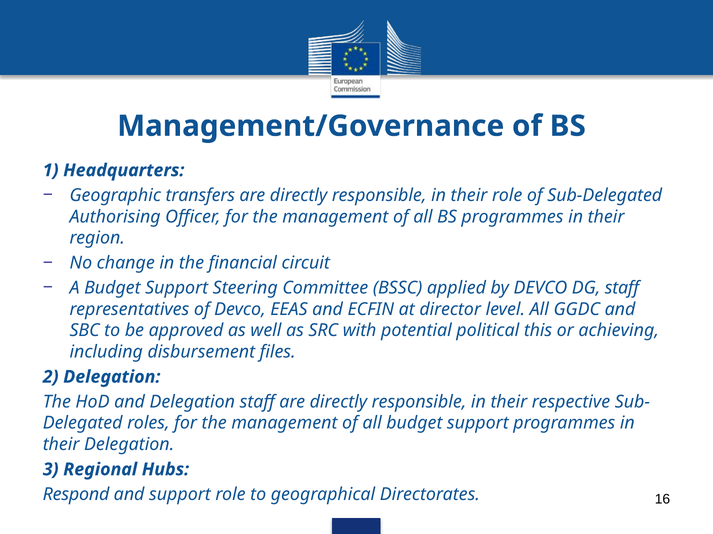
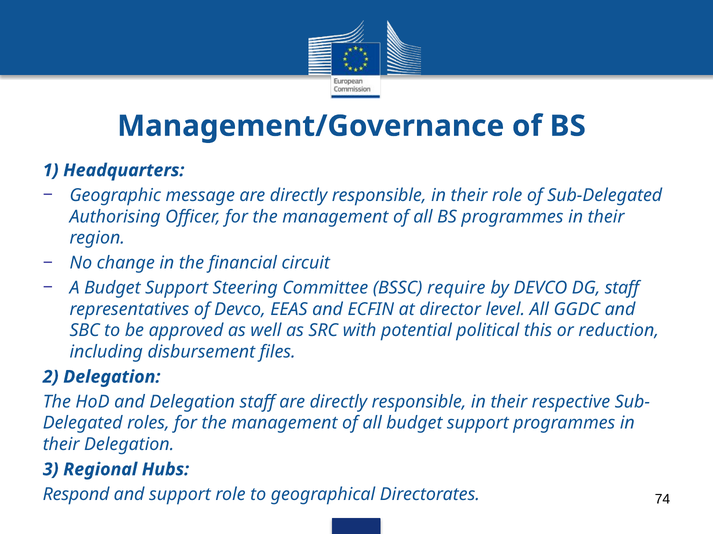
transfers: transfers -> message (200, 196)
applied: applied -> require (456, 288)
achieving: achieving -> reduction (619, 331)
16: 16 -> 74 (662, 500)
